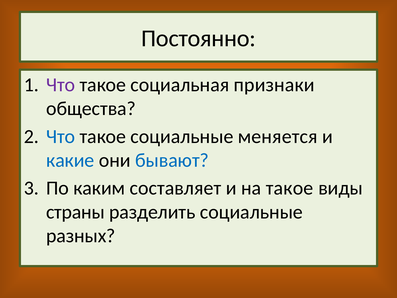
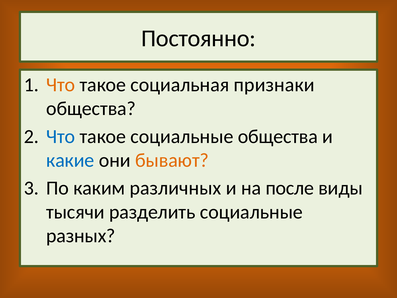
Что colour: purple -> orange (61, 85)
социальные меняется: меняется -> общества (278, 136)
бывают colour: blue -> orange (172, 160)
составляет: составляет -> различных (175, 188)
на такое: такое -> после (290, 188)
страны: страны -> тысячи (75, 212)
